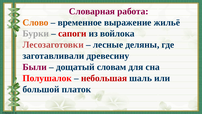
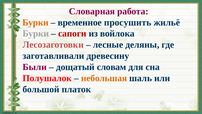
Слово: Слово -> Бурки (36, 22)
выражение: выражение -> просушить (128, 22)
небольшая colour: red -> orange (104, 78)
